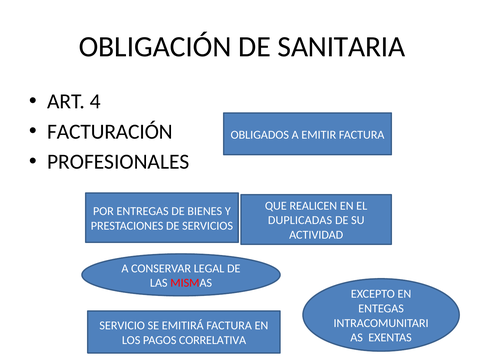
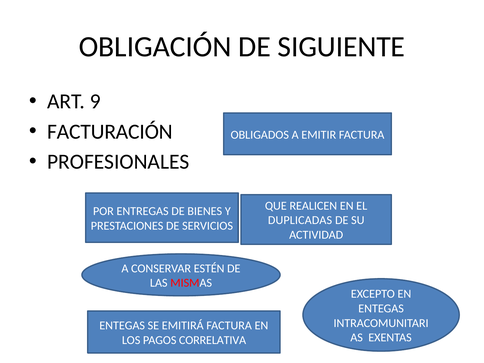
SANITARIA: SANITARIA -> SIGUIENTE (341, 47)
4: 4 -> 9 (95, 102)
LEGAL: LEGAL -> ESTÉN (209, 268)
SERVICIO: SERVICIO -> ENTEGAS (122, 326)
